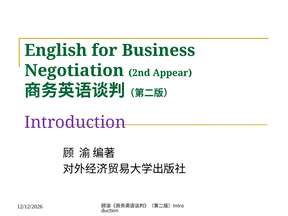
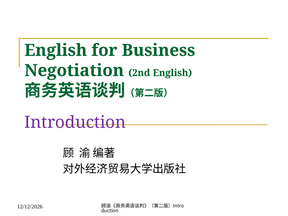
2nd Appear: Appear -> English (172, 73)
